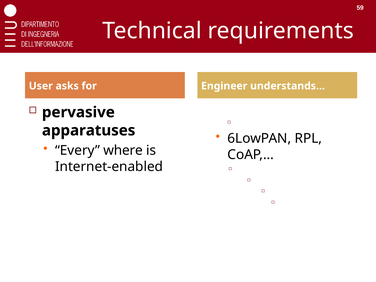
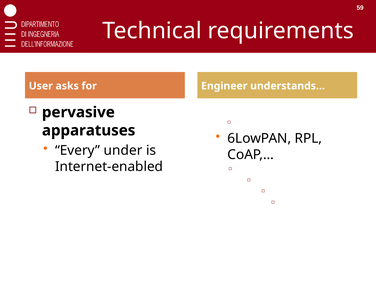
where: where -> under (123, 150)
